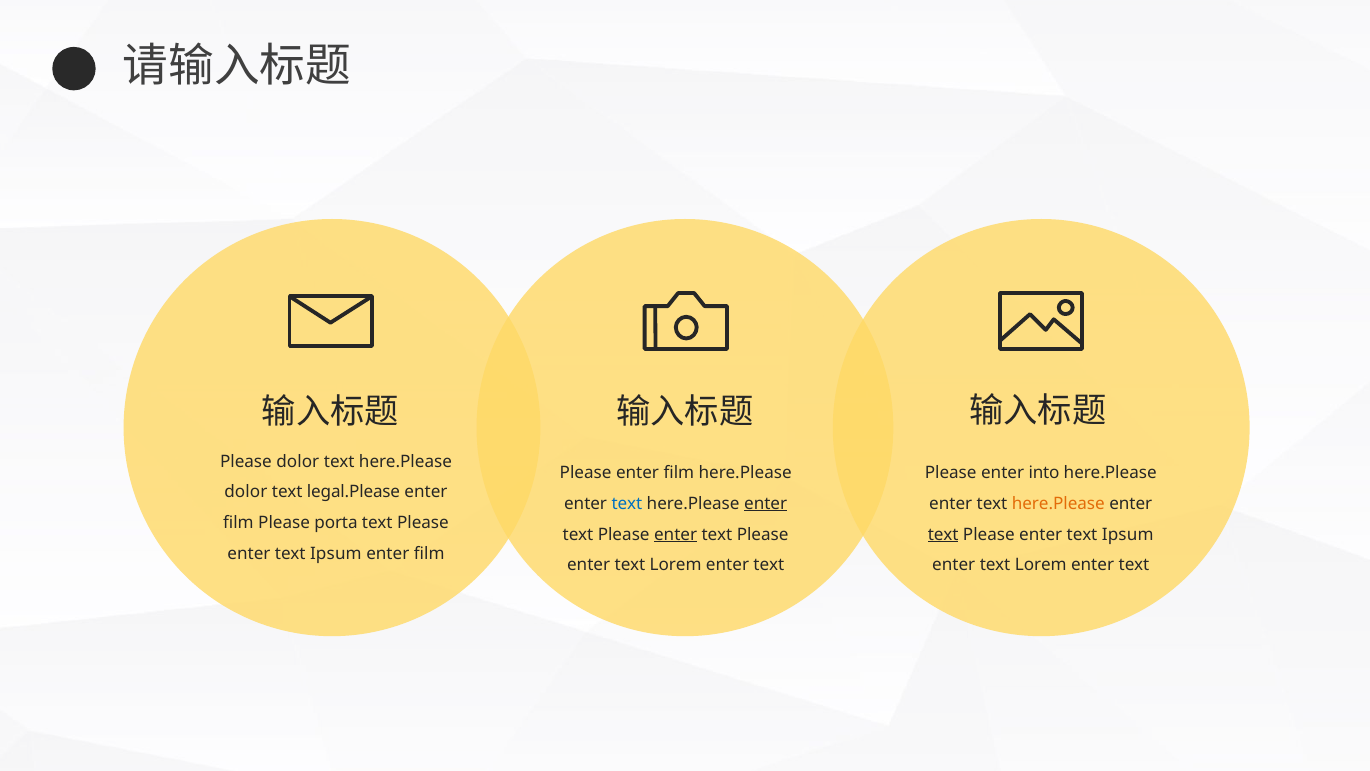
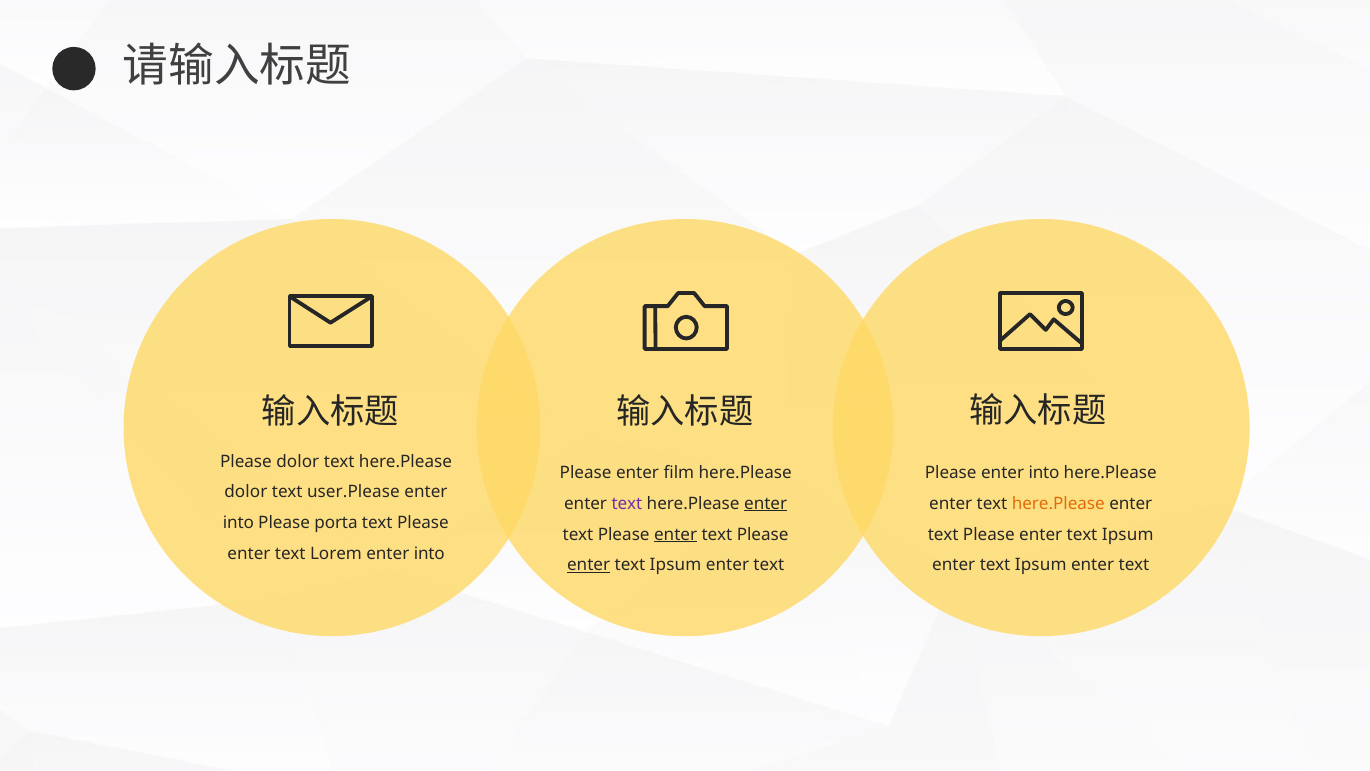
legal.Please: legal.Please -> user.Please (353, 492)
text colour: blue -> purple (627, 503)
film: film -> into (238, 523)
text underline: present -> none (943, 534)
Ipsum: Ipsum -> Lorem (336, 554)
film: film -> into (429, 554)
enter underline: none -> present (589, 565)
Lorem: Lorem -> Ipsum (676, 565)
Lorem: Lorem -> Ipsum (1041, 565)
